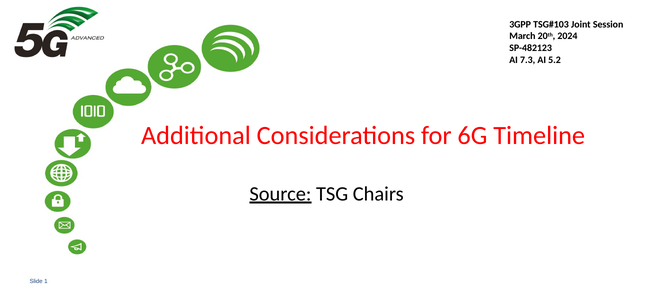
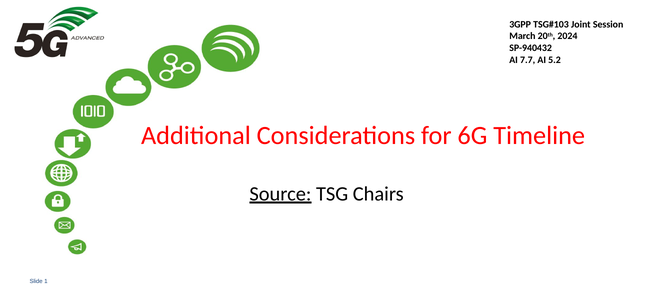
SP-482123: SP-482123 -> SP-940432 (531, 48)
7.3: 7.3 -> 7.7 (528, 60)
